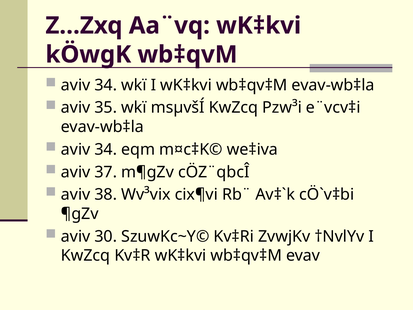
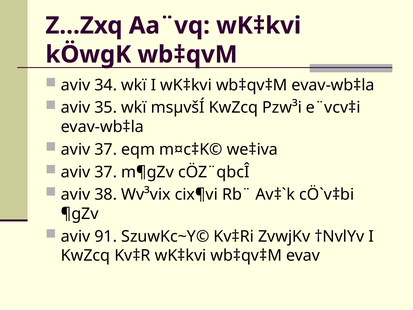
34: 34 -> 37 (106, 149)
30: 30 -> 91 (106, 236)
